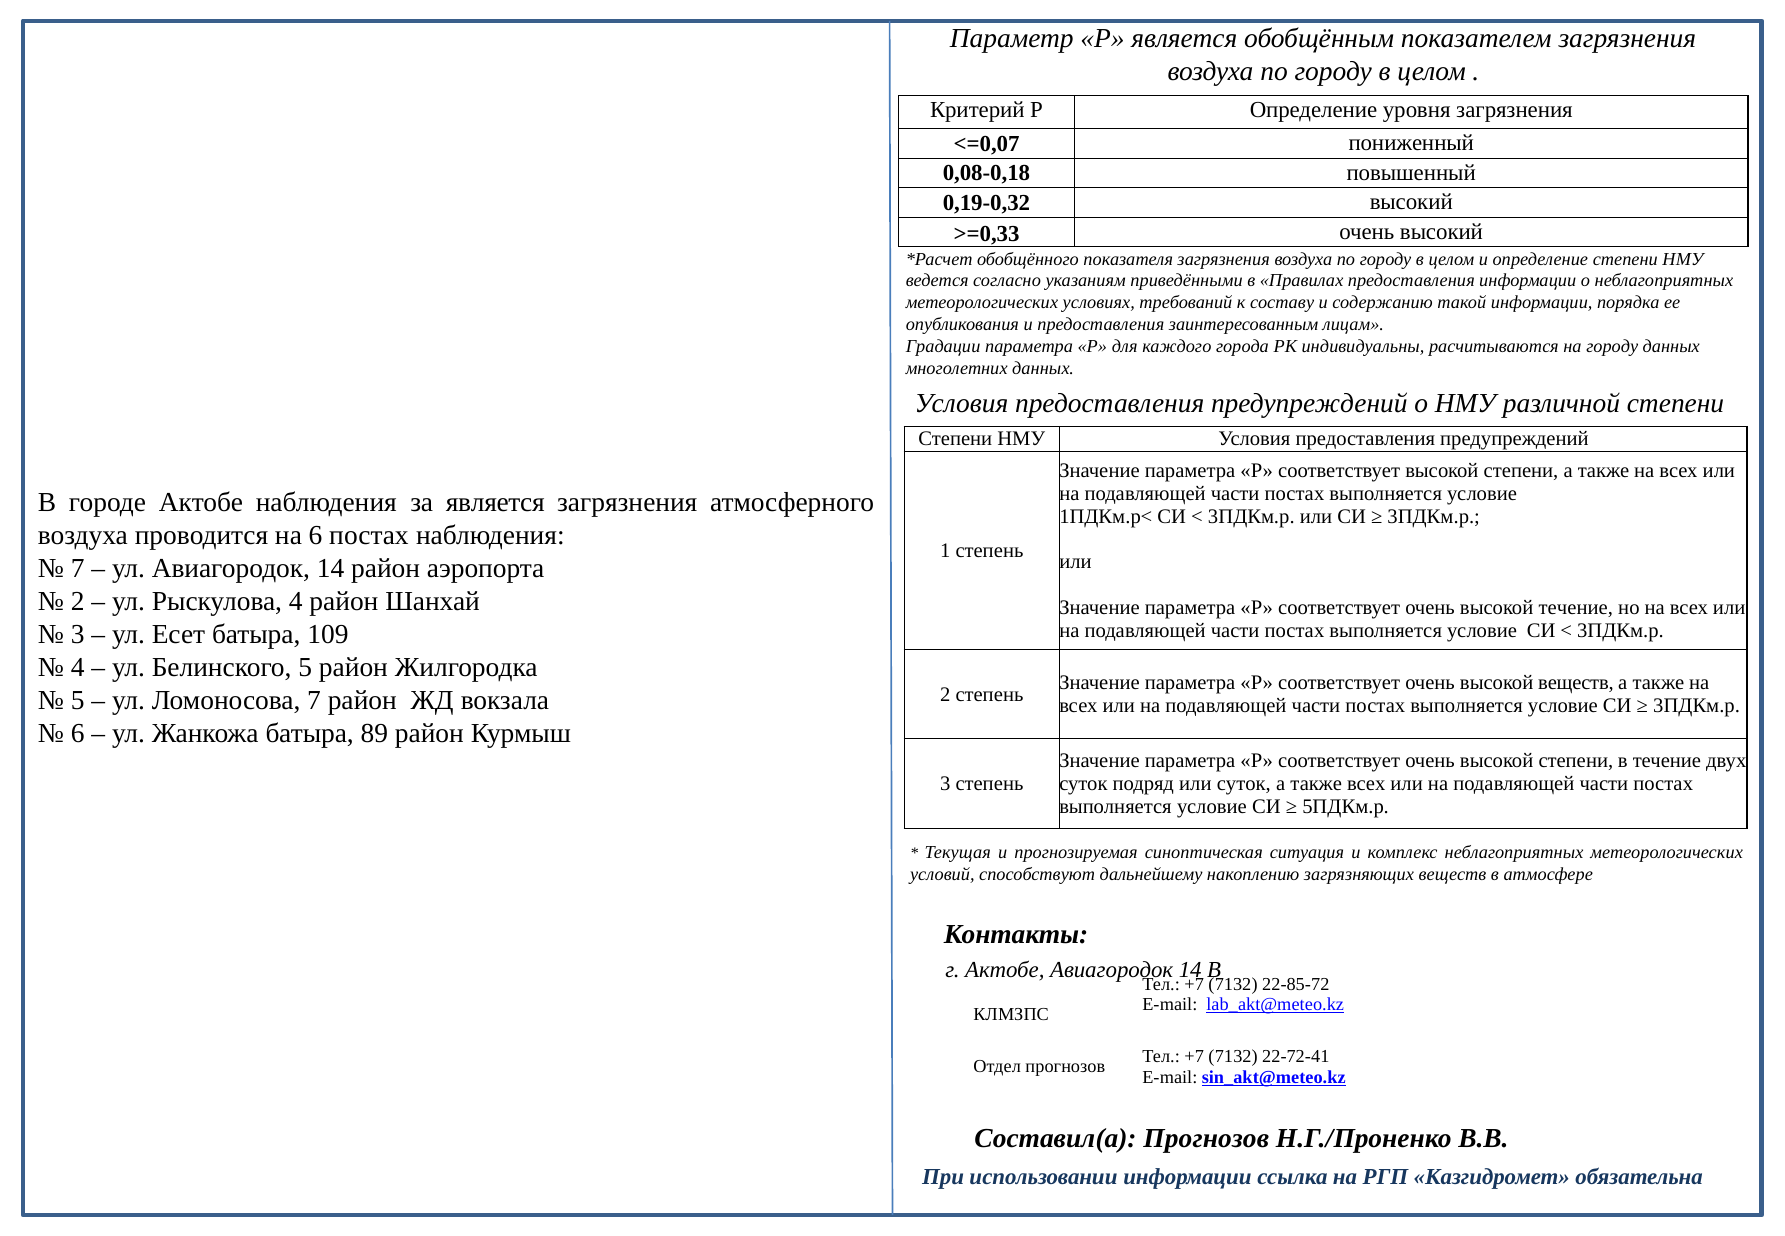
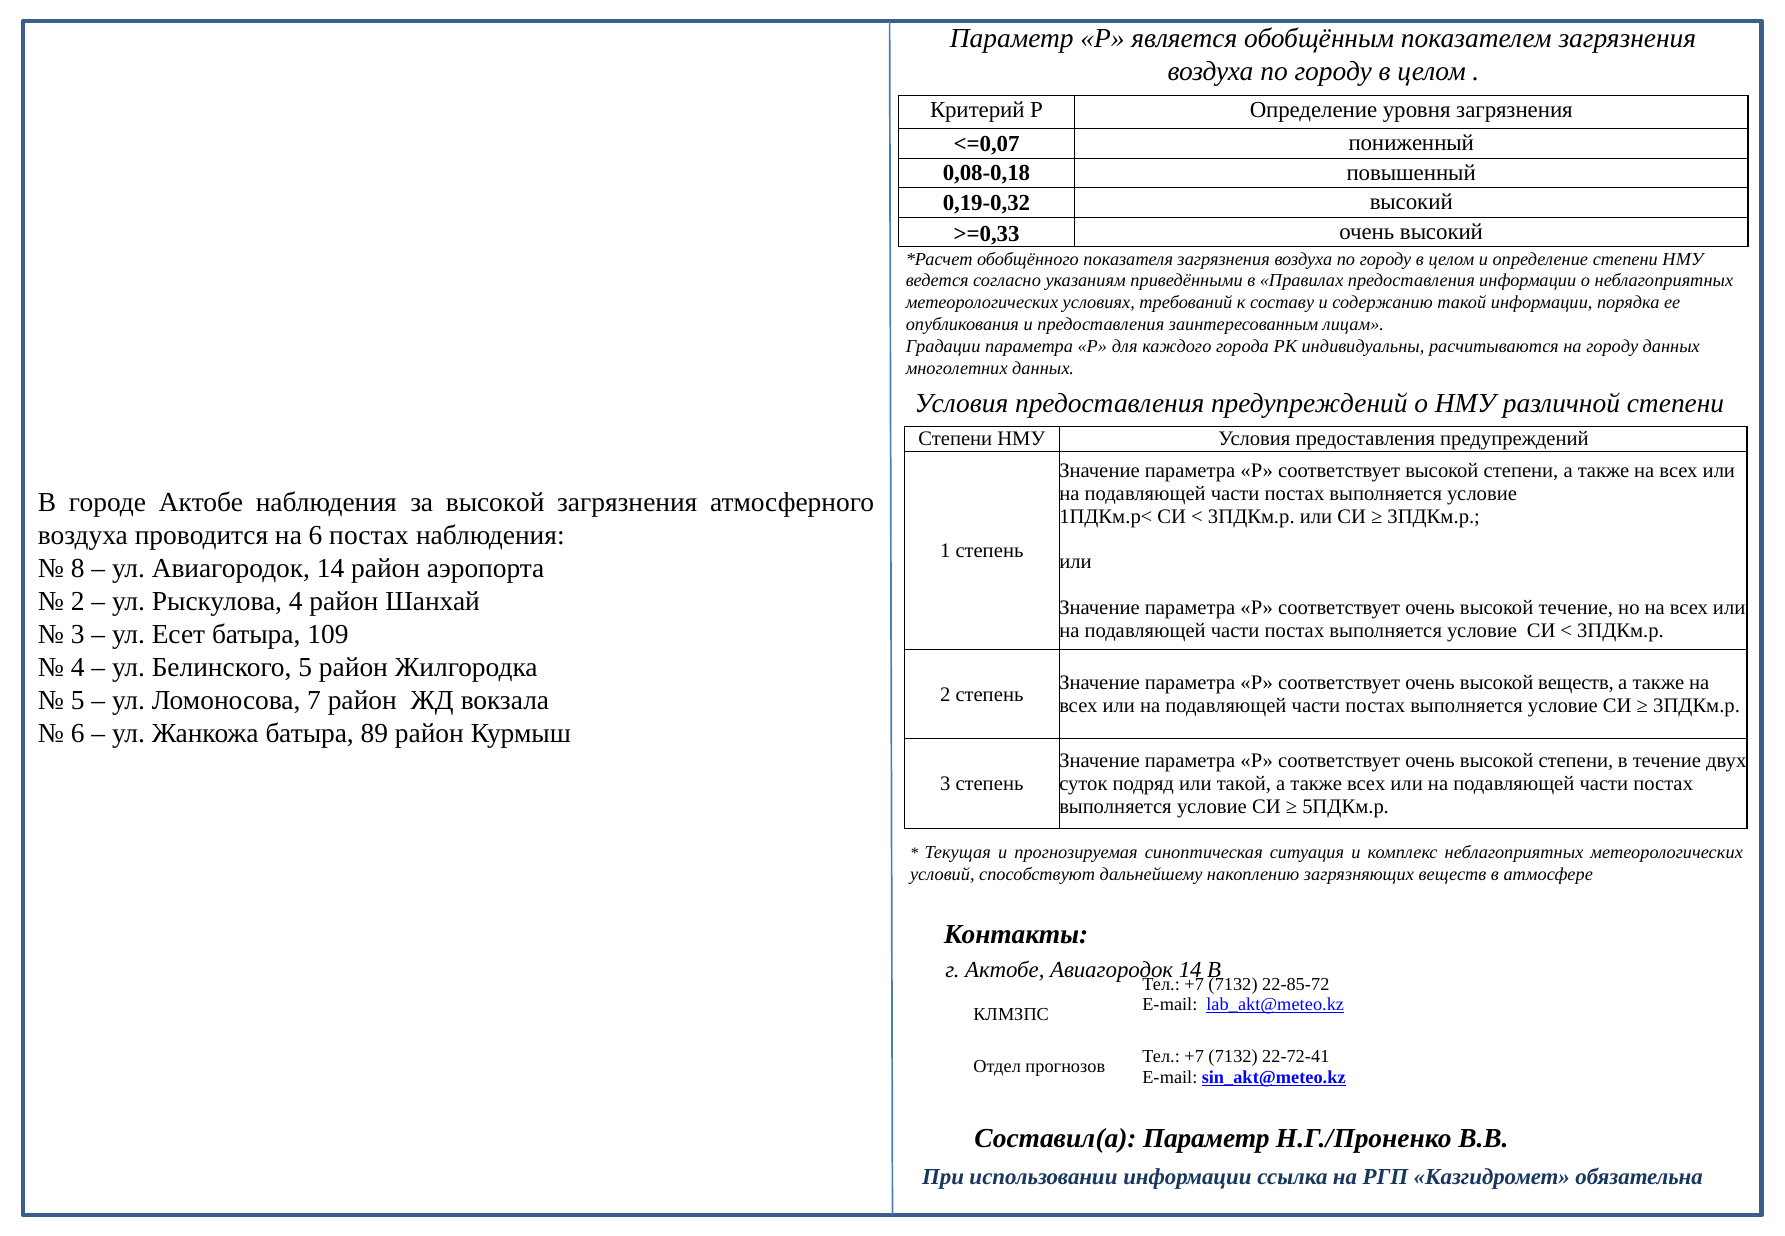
за является: является -> высокой (495, 503)
7: 7 -> 8 (78, 569)
или суток: суток -> такой (1244, 784)
Составил(а Прогнозов: Прогнозов -> Параметр (1206, 1138)
